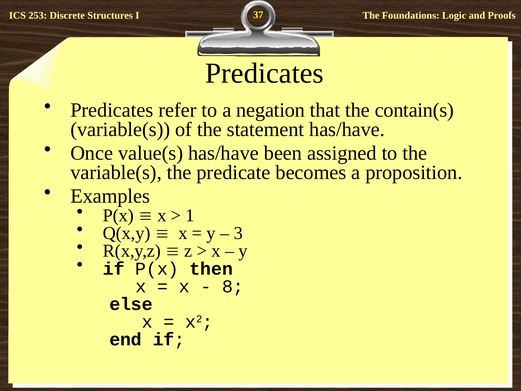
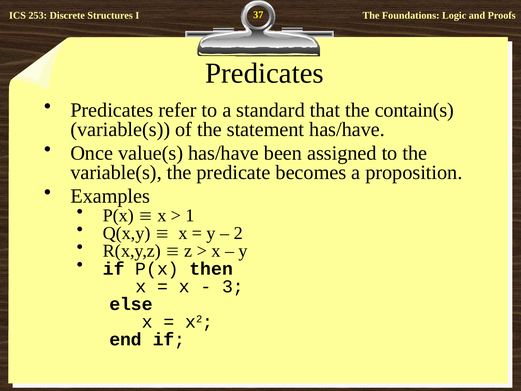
negation: negation -> standard (271, 110)
3: 3 -> 2 (238, 233)
8: 8 -> 3 (233, 286)
